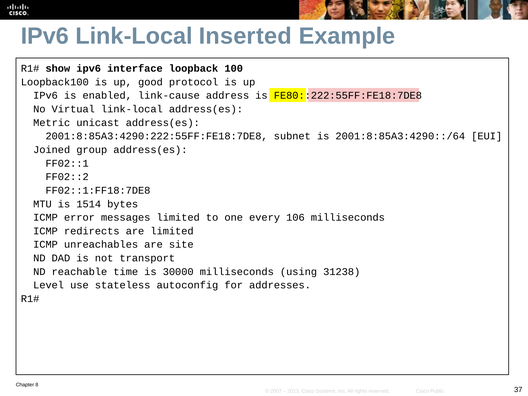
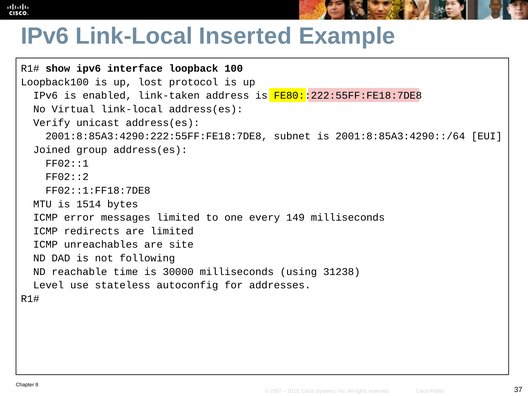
good: good -> lost (150, 82)
link-cause: link-cause -> link-taken (169, 96)
Metric: Metric -> Verify (52, 123)
106: 106 -> 149 (295, 217)
transport: transport -> following (147, 258)
